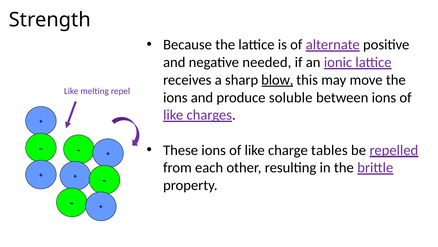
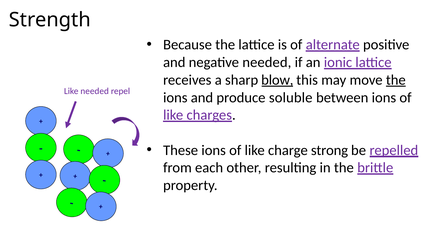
the underline: none -> present (396, 80)
Like melting: melting -> needed (95, 91)
tables: tables -> strong (330, 150)
